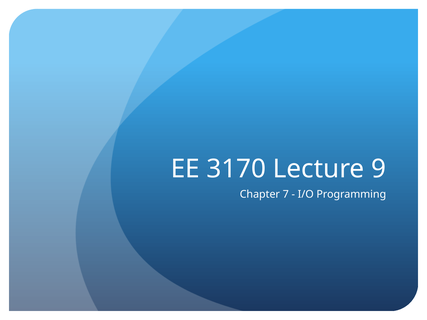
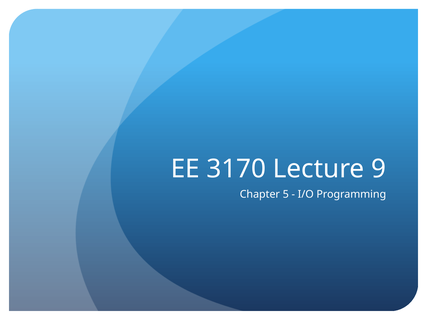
7: 7 -> 5 (286, 195)
